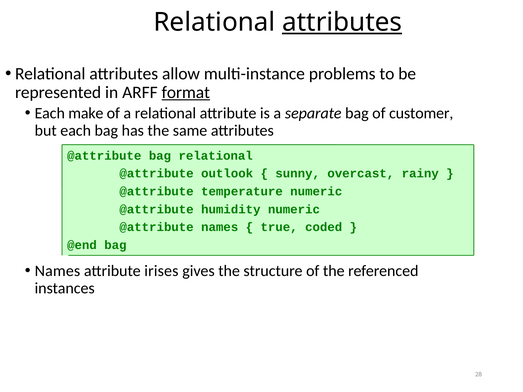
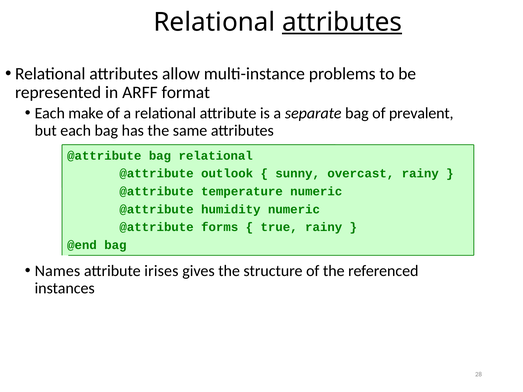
format underline: present -> none (186, 93)
customer: customer -> prevalent (421, 113)
@attribute names: names -> forms (220, 227)
true coded: coded -> rainy (324, 227)
